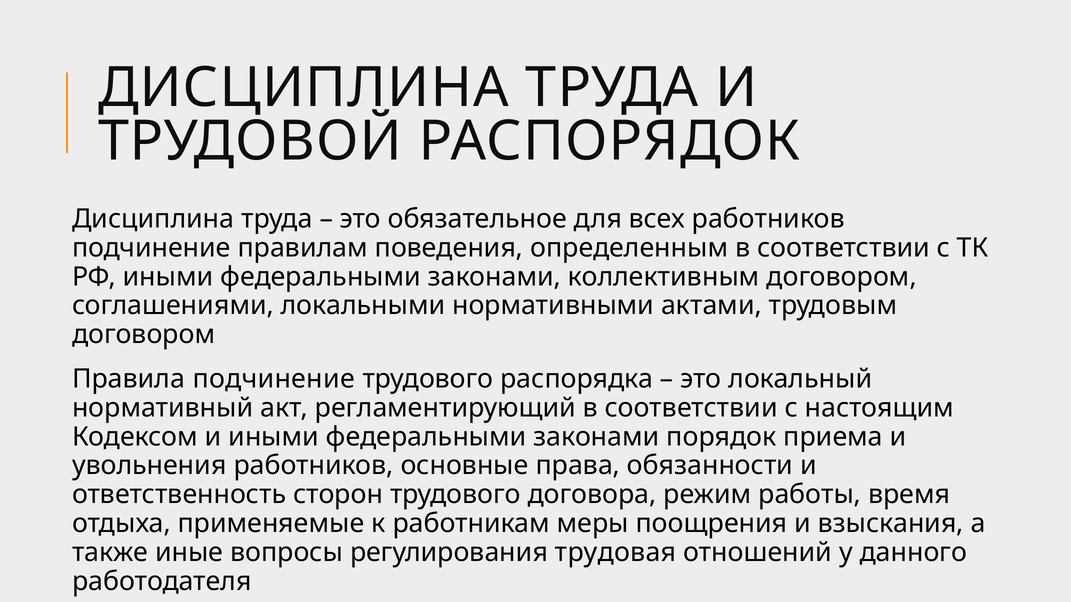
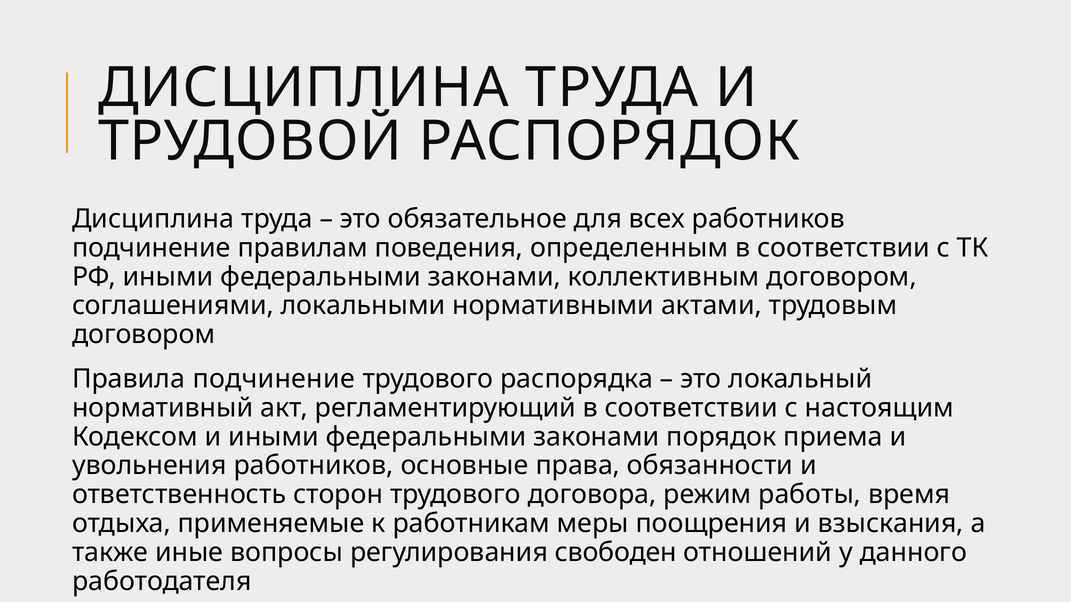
трудовая: трудовая -> свободен (616, 553)
